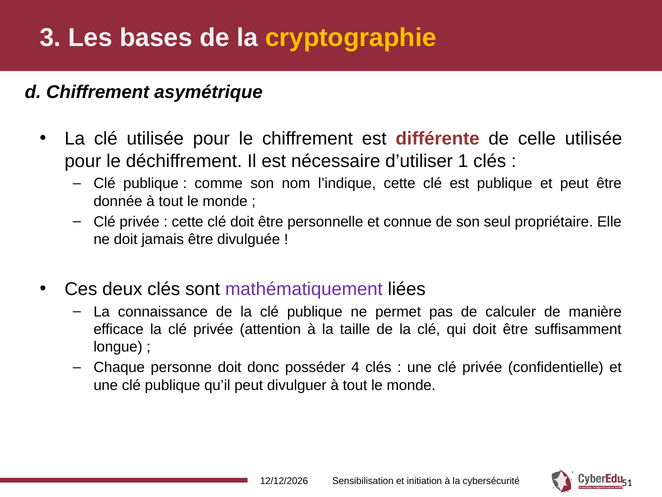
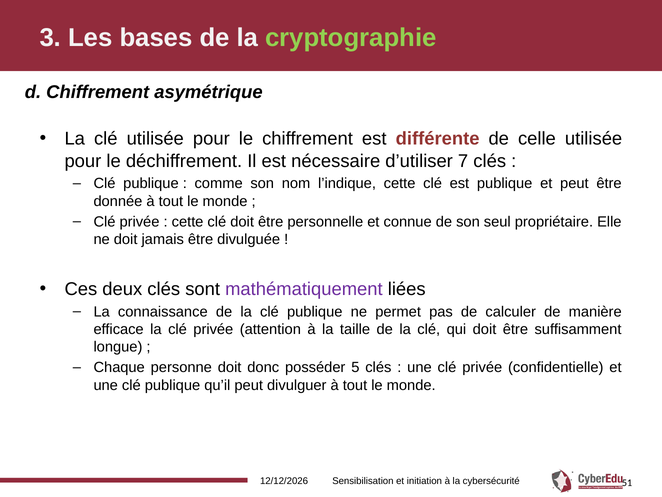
cryptographie colour: yellow -> light green (351, 38)
1: 1 -> 7 (463, 161)
4: 4 -> 5 (355, 367)
